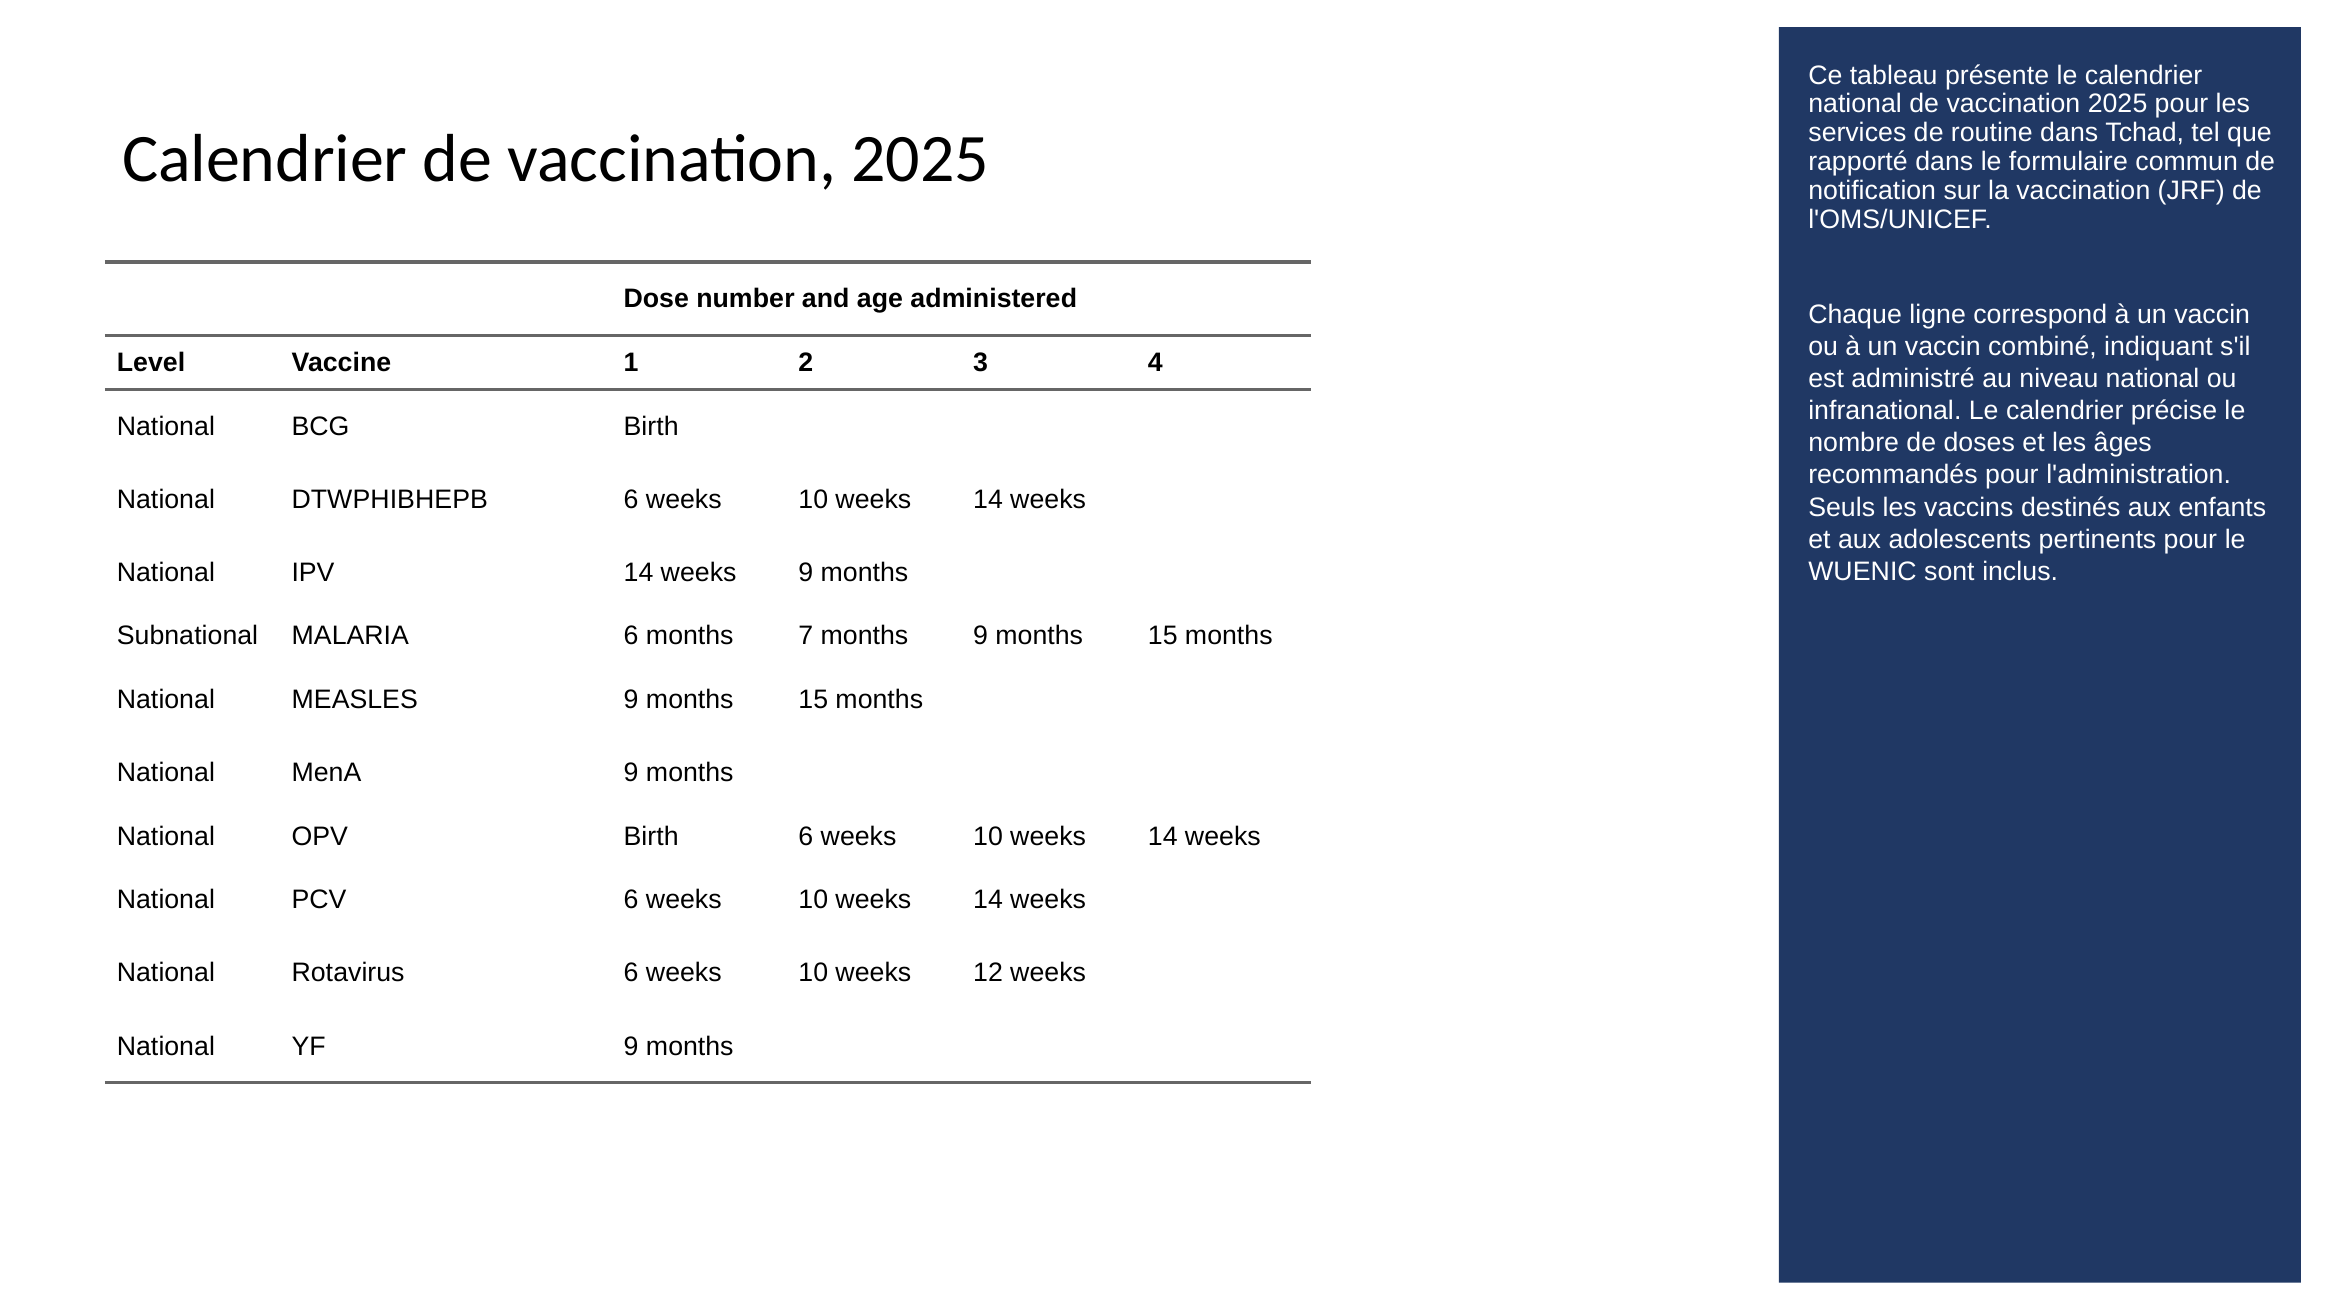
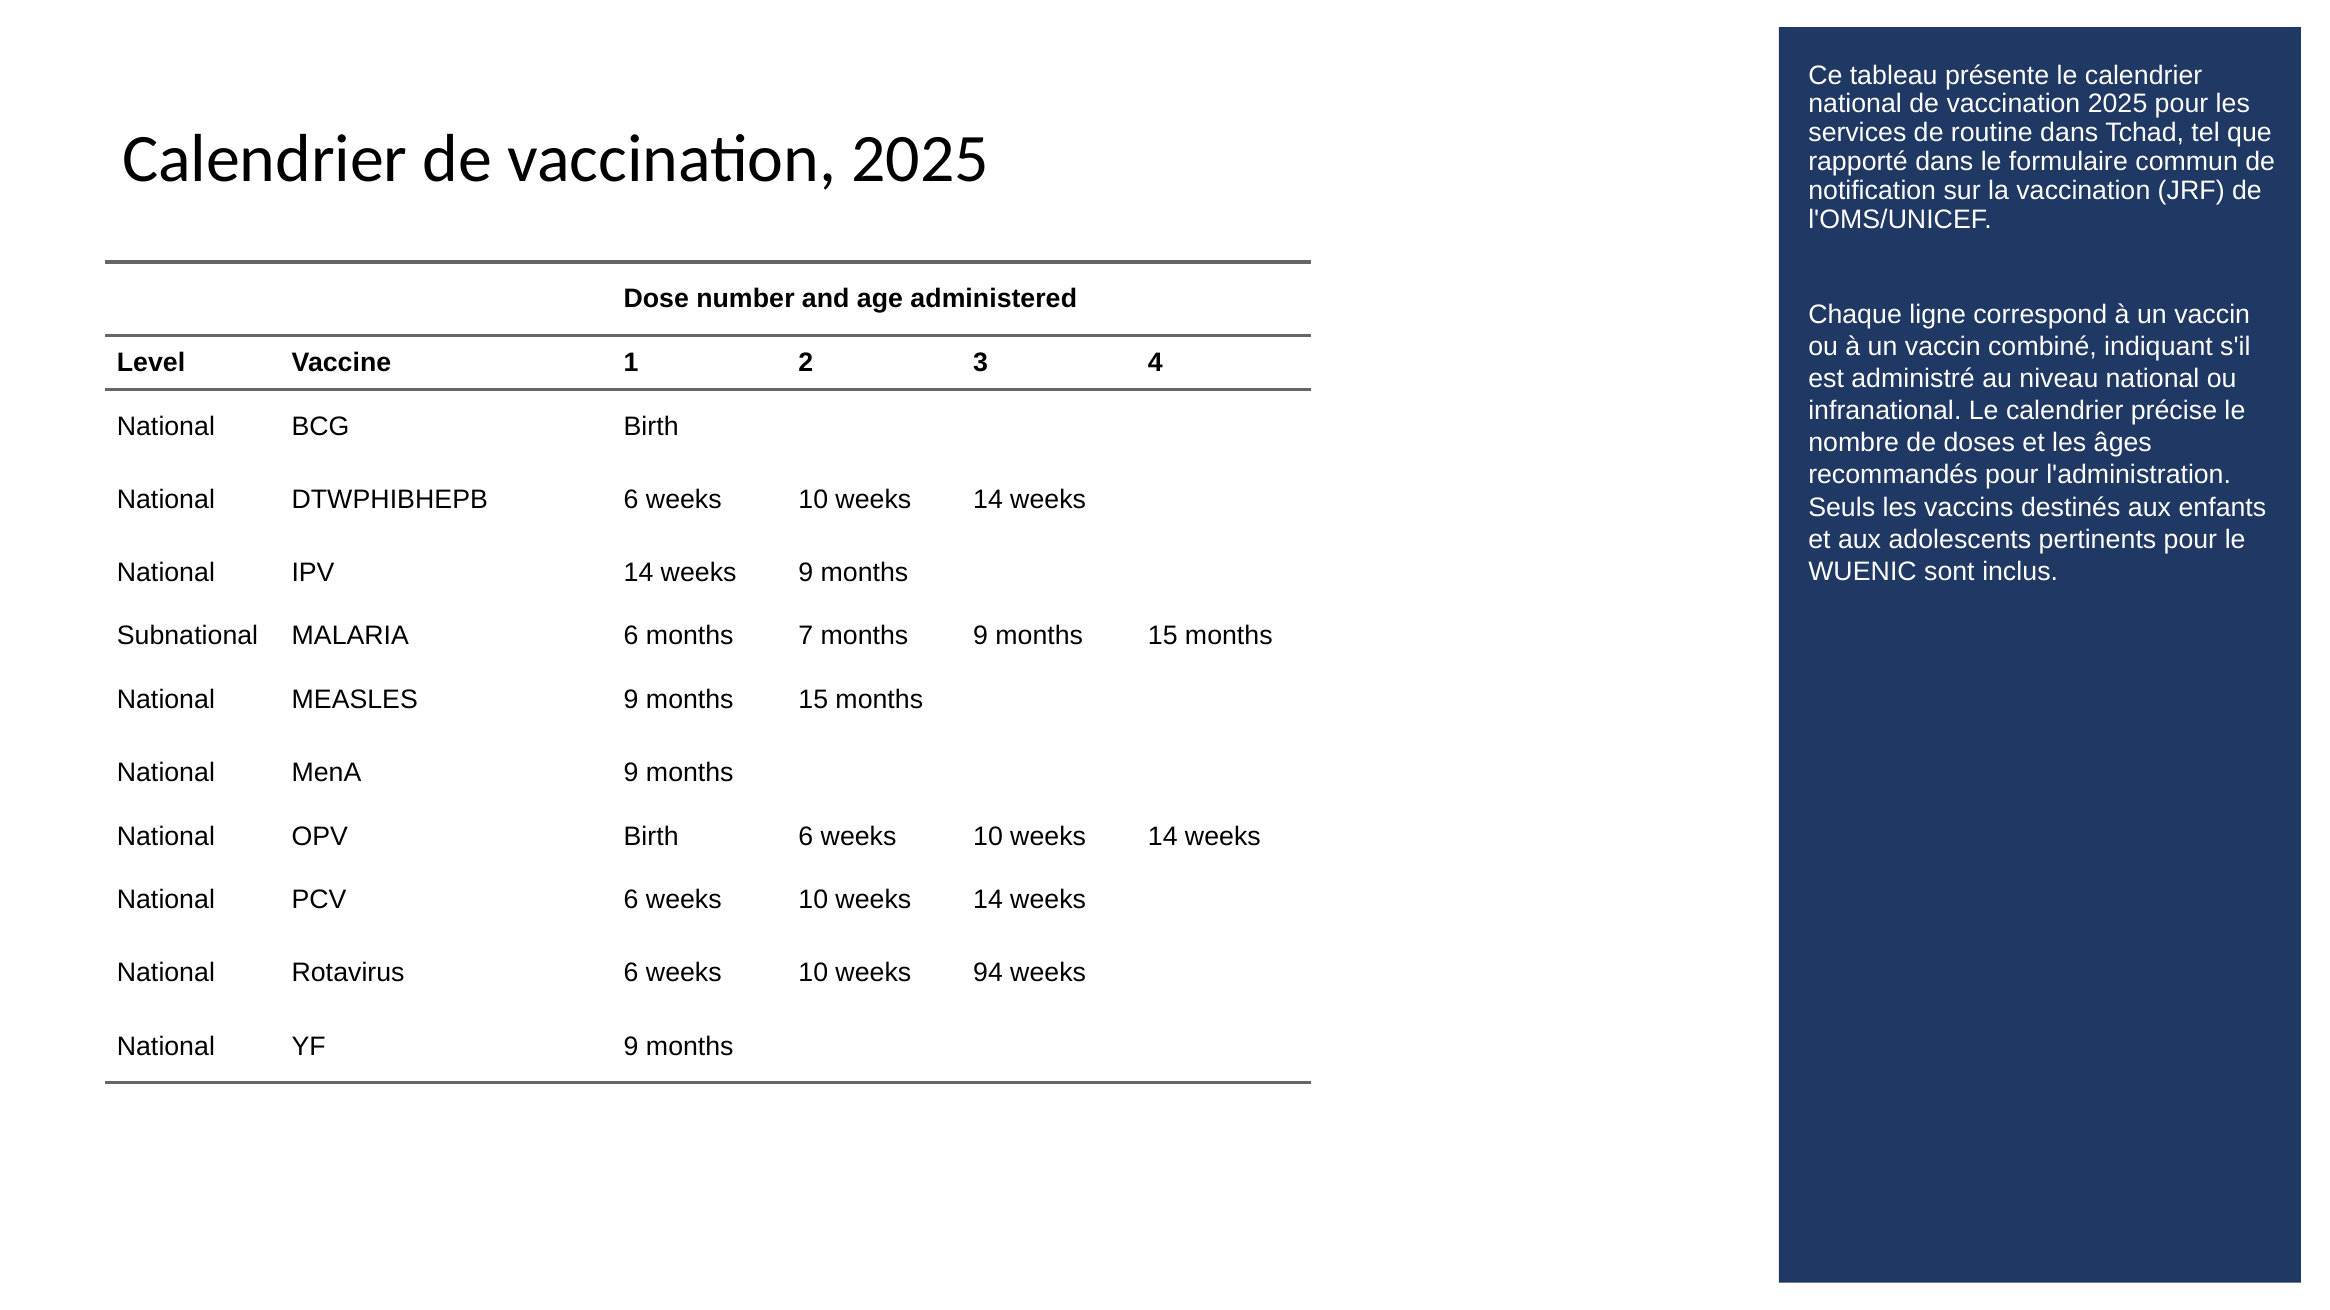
12: 12 -> 94 (988, 974)
